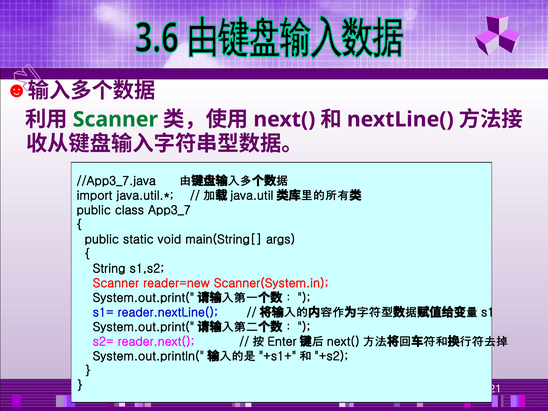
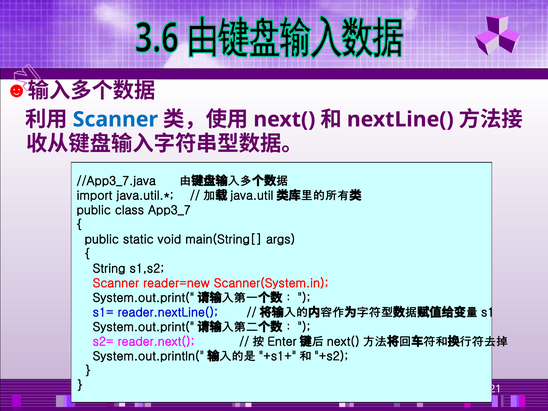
Scanner colour: green -> blue (115, 119)
